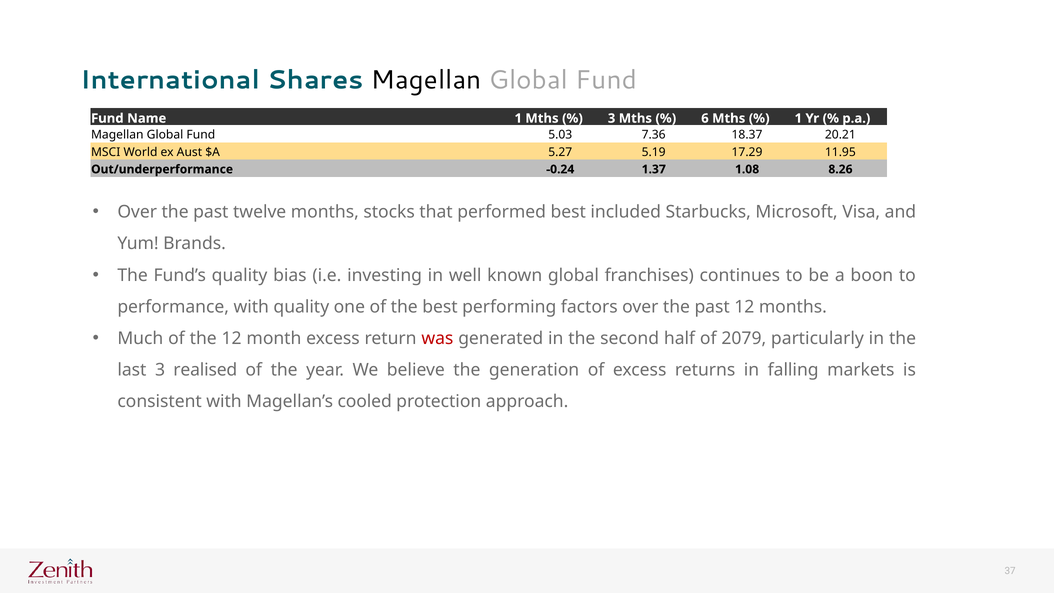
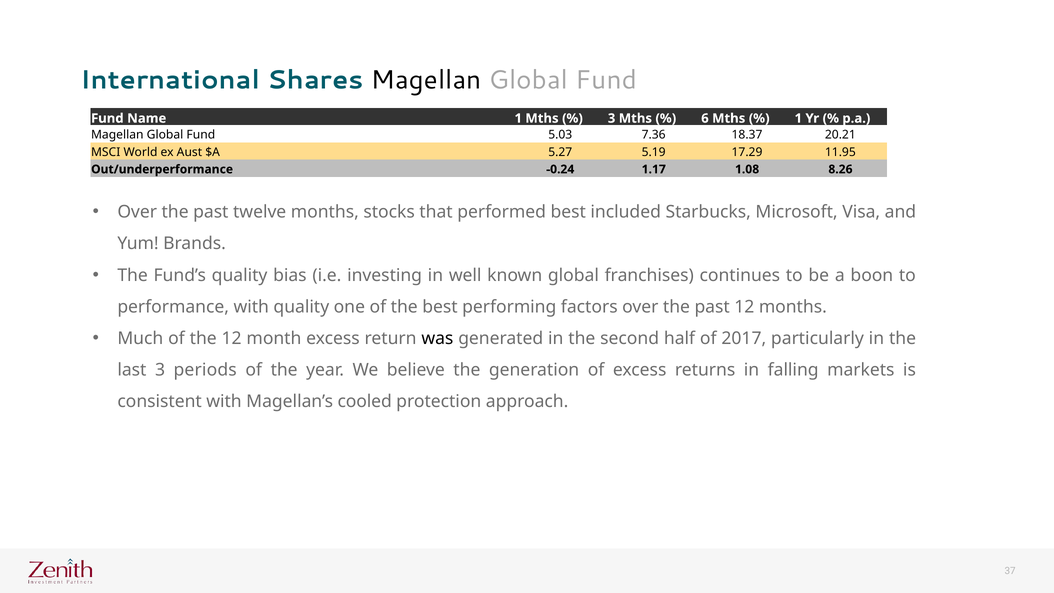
1.37: 1.37 -> 1.17 (654, 169)
was colour: red -> black (437, 338)
2079: 2079 -> 2017 (744, 338)
realised: realised -> periods (205, 370)
